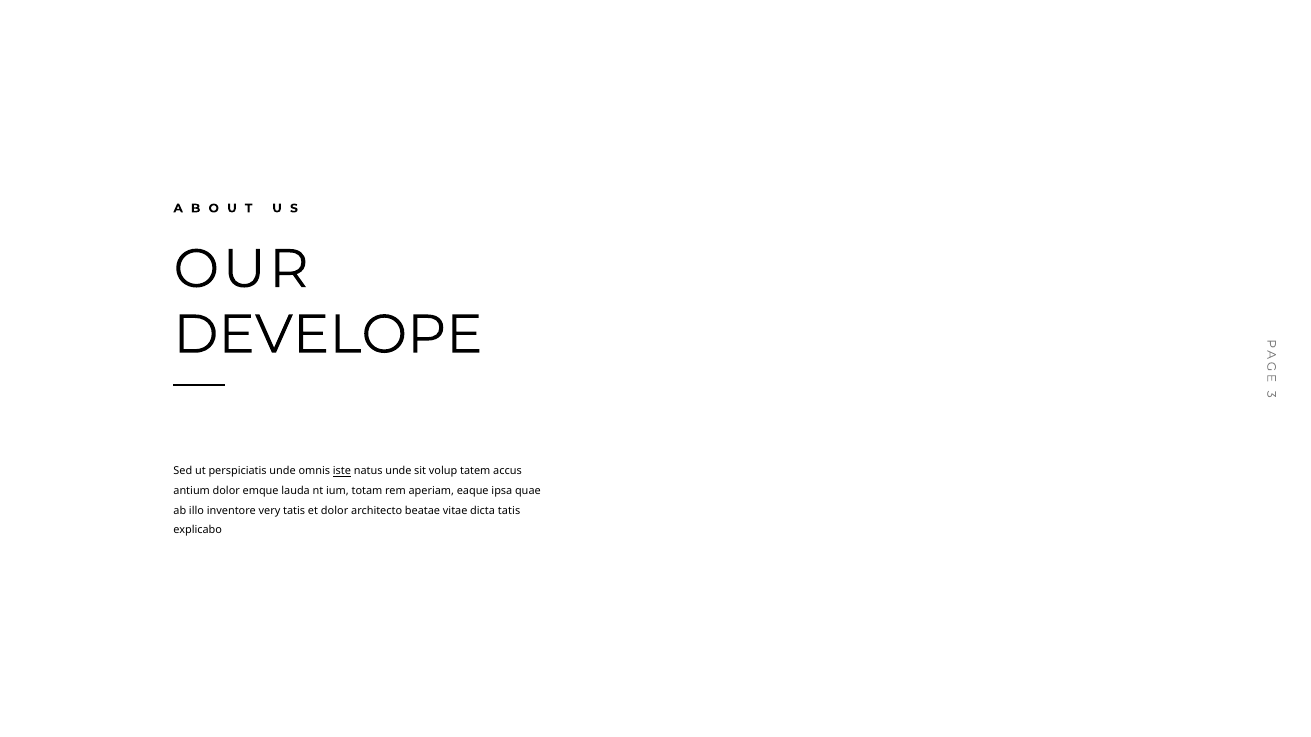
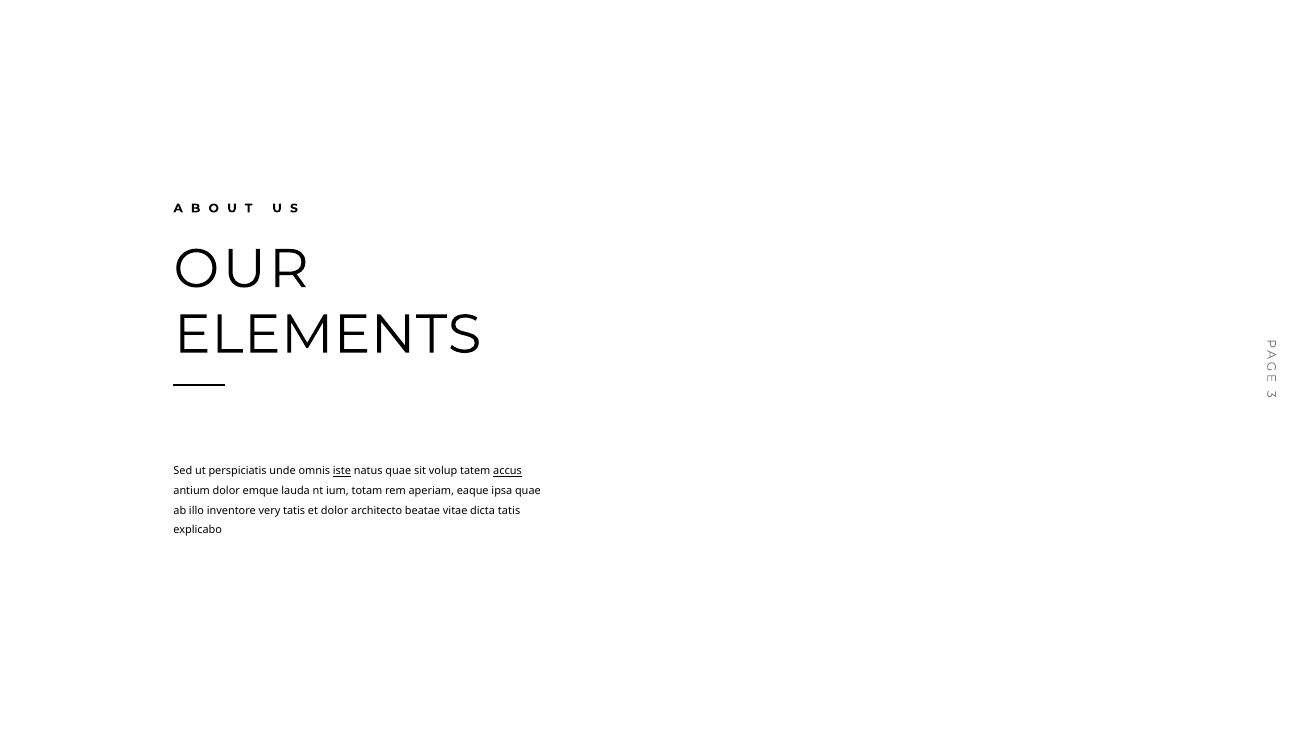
DEVELOPE: DEVELOPE -> ELEMENTS (328, 335)
natus unde: unde -> quae (398, 472)
accus underline: none -> present (507, 472)
